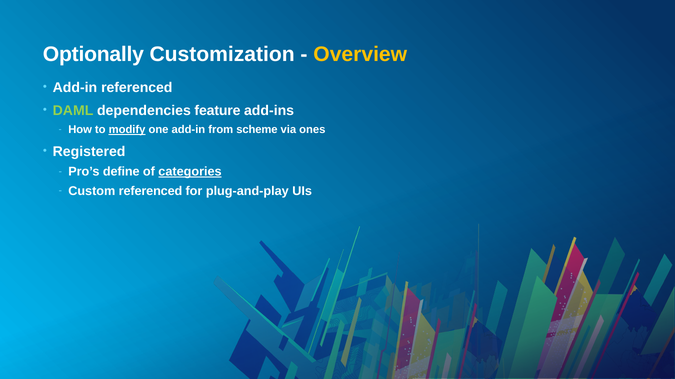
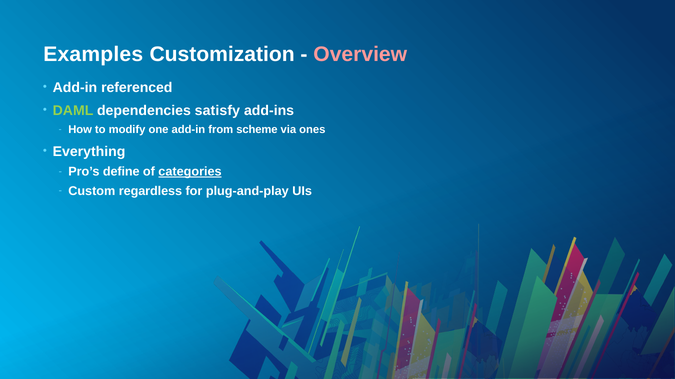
Optionally: Optionally -> Examples (93, 54)
Overview colour: yellow -> pink (360, 54)
feature: feature -> satisfy (217, 111)
modify underline: present -> none (127, 130)
Registered: Registered -> Everything (89, 152)
Custom referenced: referenced -> regardless (150, 191)
